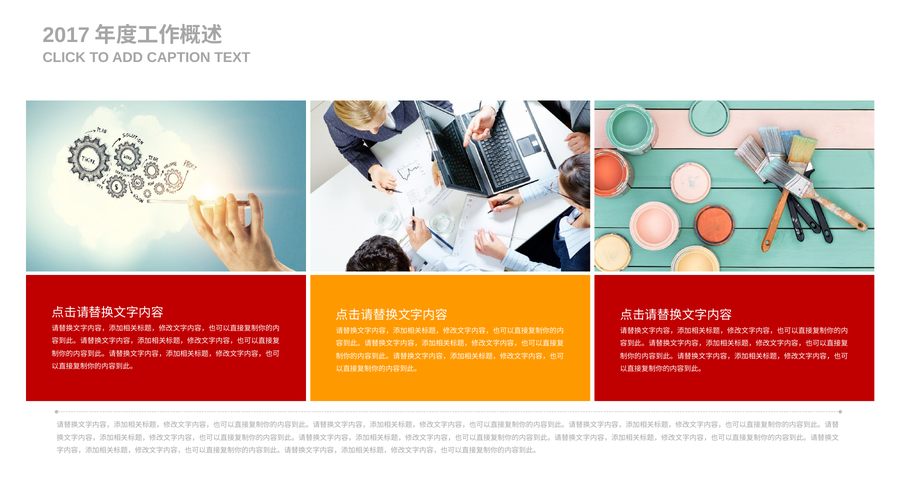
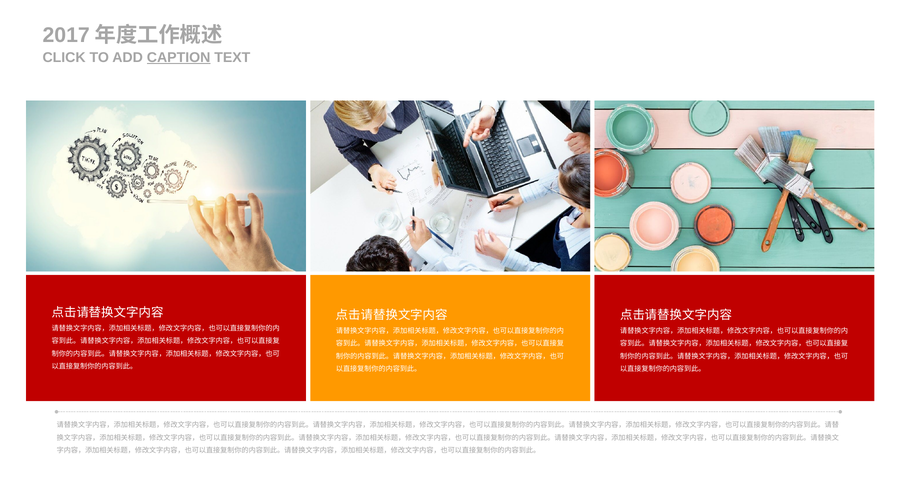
CAPTION underline: none -> present (179, 58)
